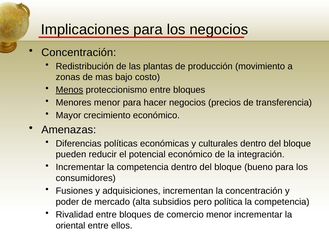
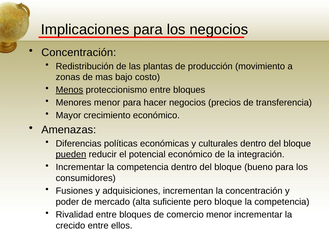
pueden underline: none -> present (71, 155)
subsidios: subsidios -> suficiente (172, 202)
pero política: política -> bloque (228, 202)
oriental: oriental -> crecido (70, 226)
